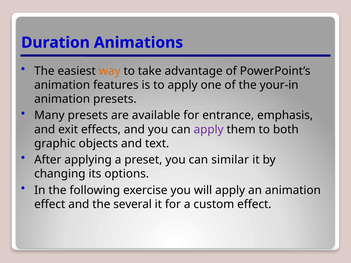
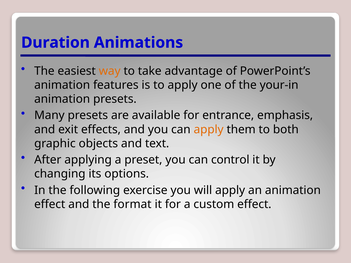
apply colour: purple -> orange (209, 130)
similar: similar -> control (230, 160)
several: several -> format (132, 204)
